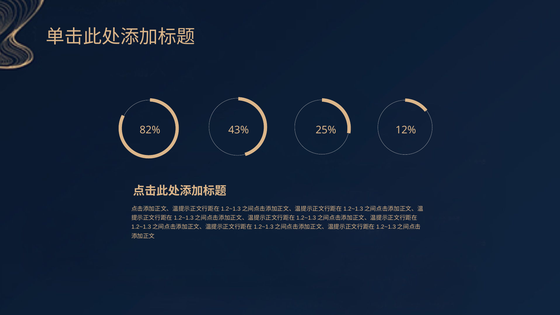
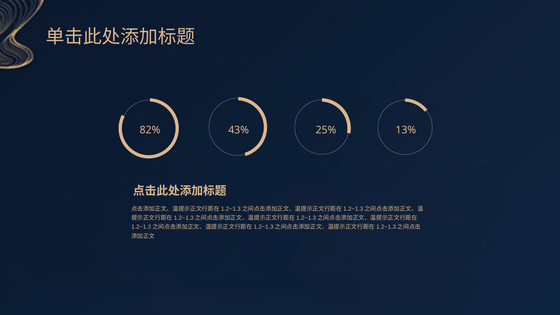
12%: 12% -> 13% (406, 130)
